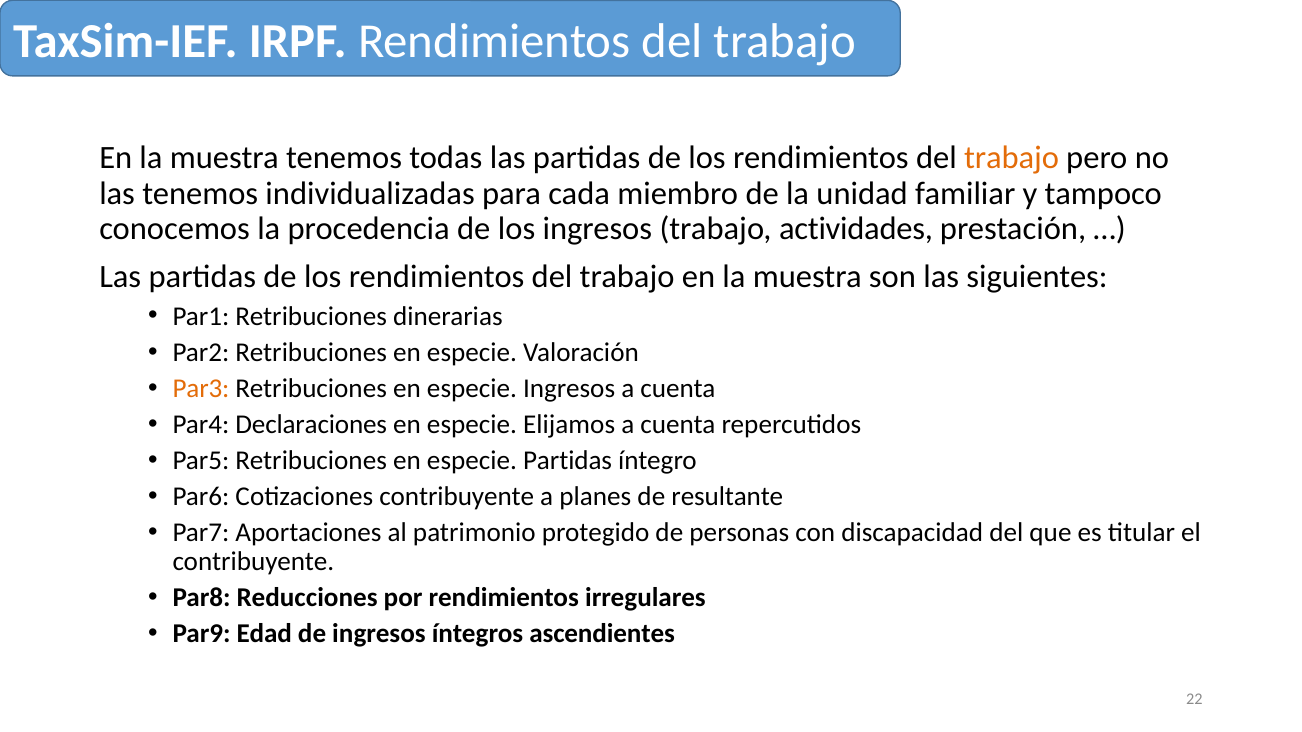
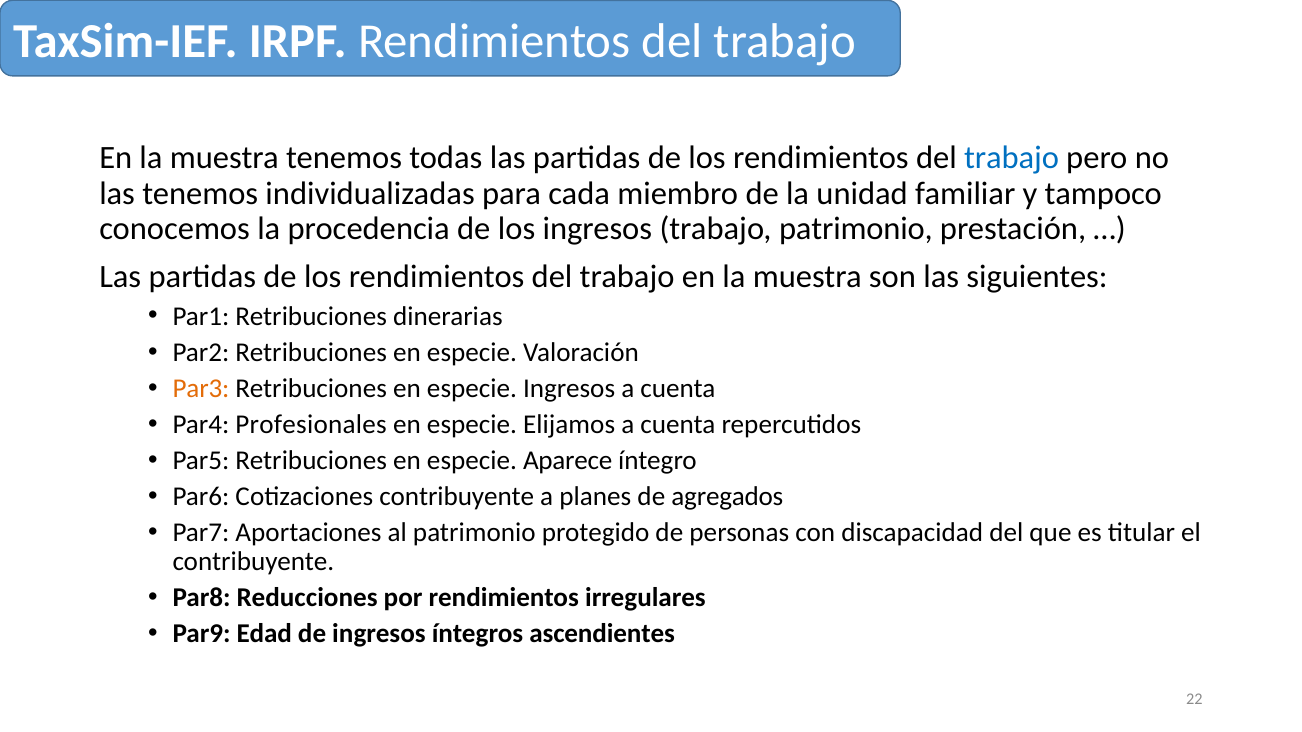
trabajo colour: orange -> blue (1012, 158)
trabajo actividades: actividades -> patrimonio (856, 229)
Declaraciones: Declaraciones -> Profesionales (311, 424)
especie Partidas: Partidas -> Aparece (568, 461)
resultante: resultante -> agregados (727, 497)
